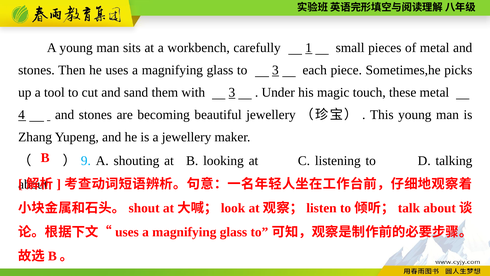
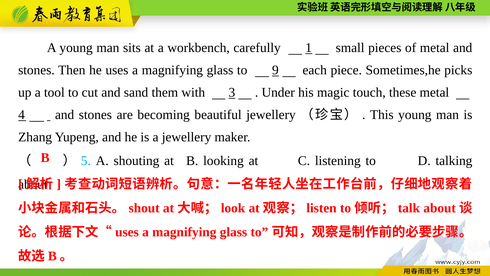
to 3: 3 -> 9 (275, 70)
9: 9 -> 5 (86, 160)
